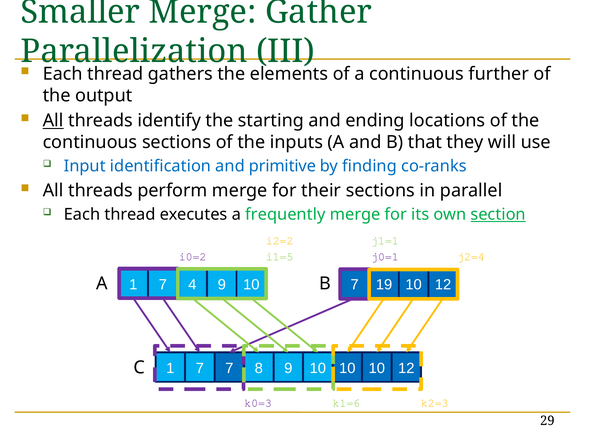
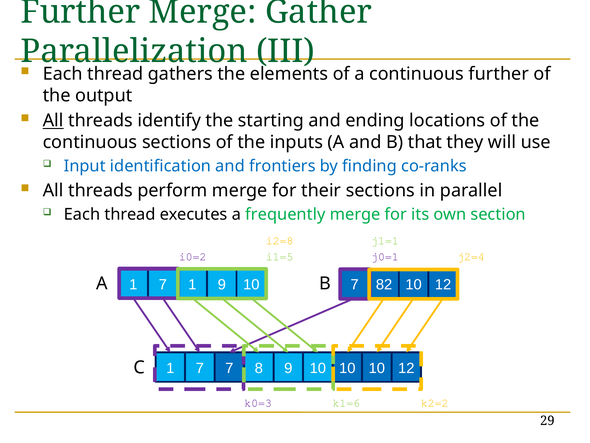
Smaller: Smaller -> Further (80, 12)
primitive: primitive -> frontiers (282, 166)
section underline: present -> none (498, 214)
i2=2: i2=2 -> i2=8 (280, 241)
7 4: 4 -> 1 (192, 284)
19: 19 -> 82 (384, 284)
k2=3: k2=3 -> k2=2 (435, 402)
